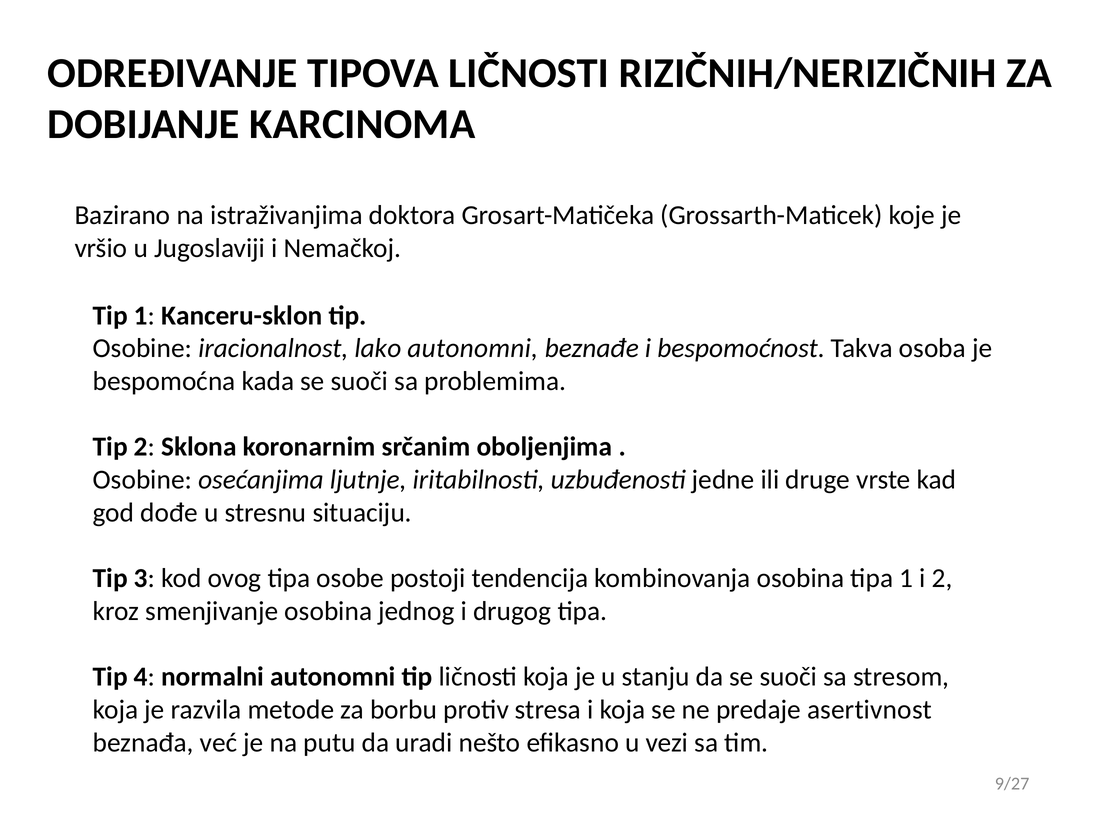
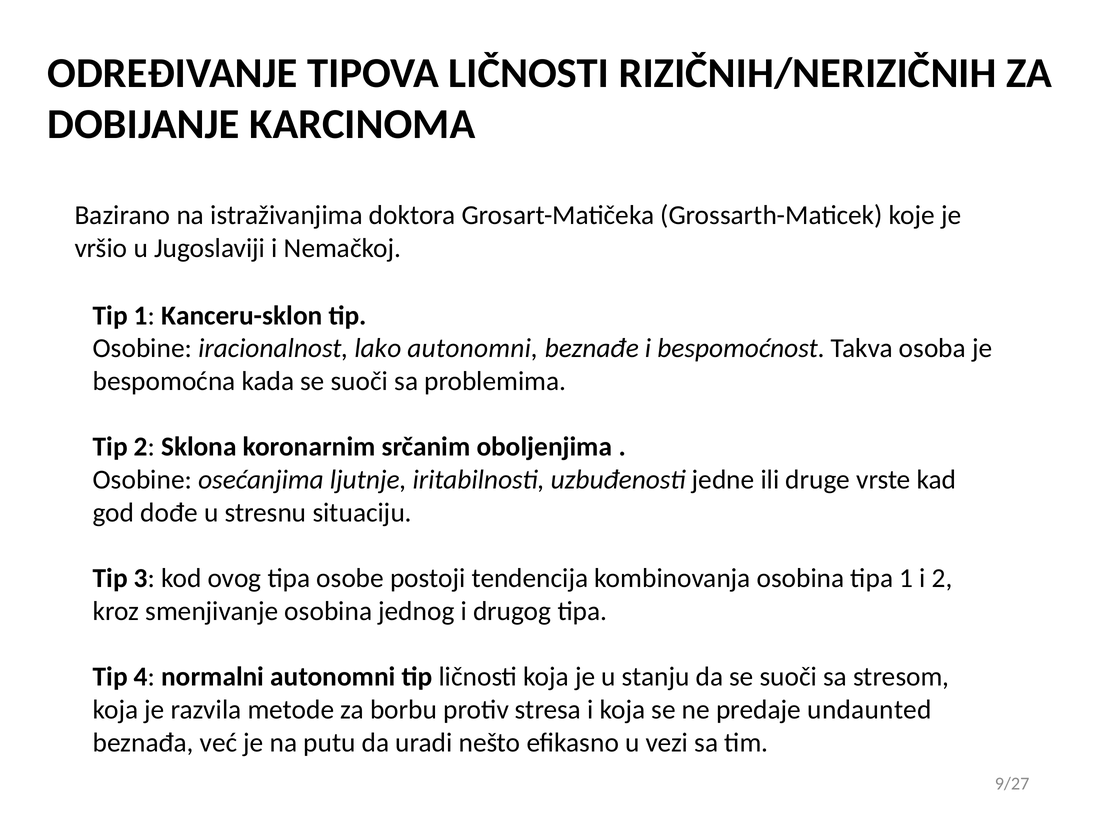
asertivnost: asertivnost -> undaunted (870, 710)
